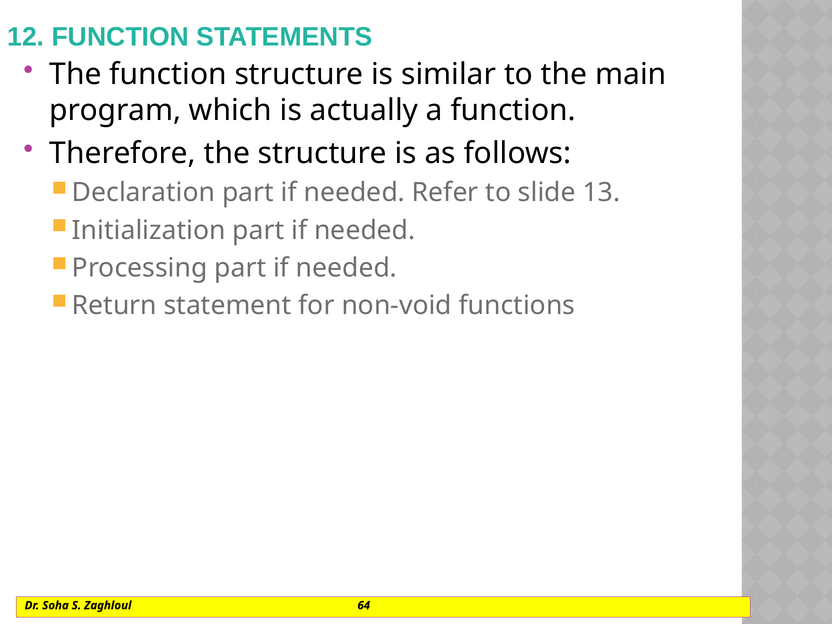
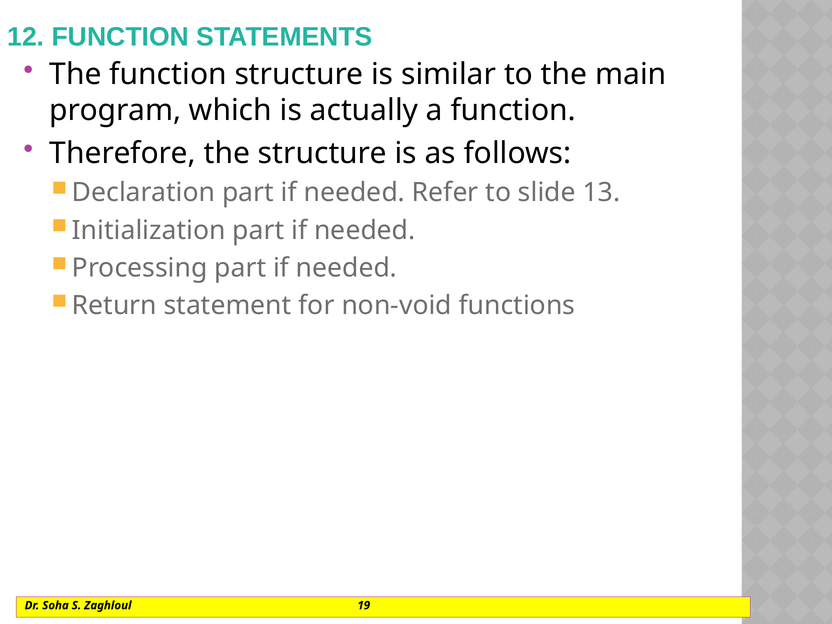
64: 64 -> 19 (364, 605)
